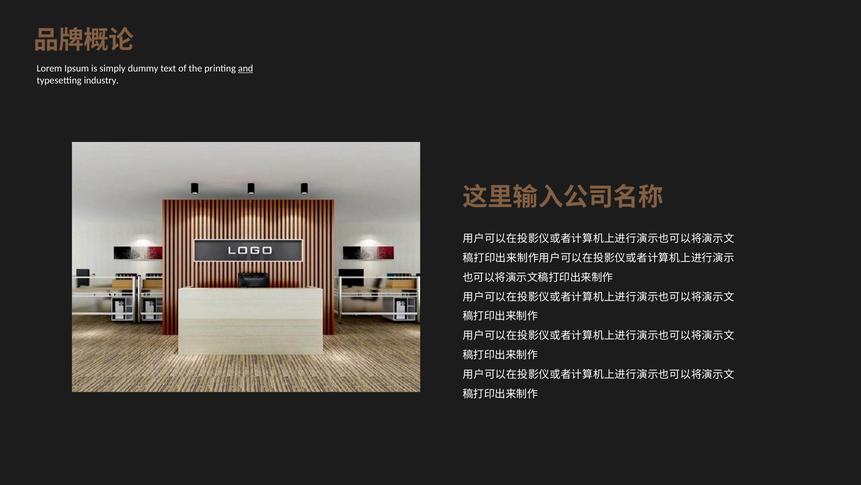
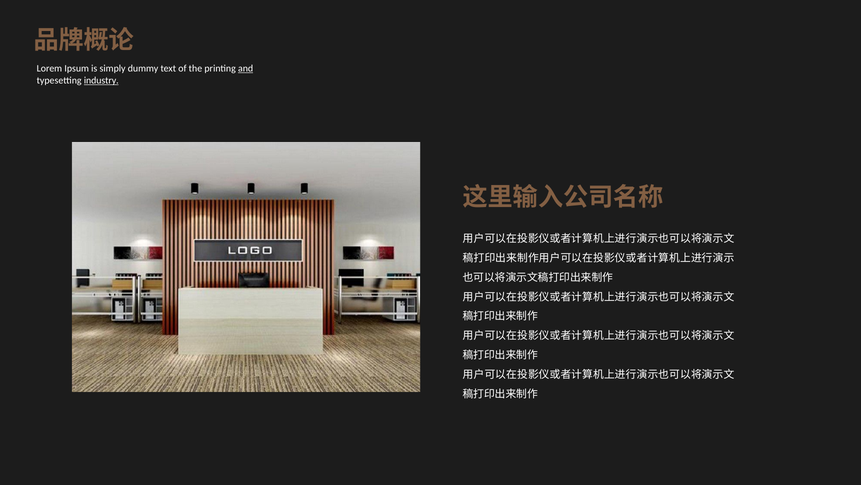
industry underline: none -> present (101, 80)
